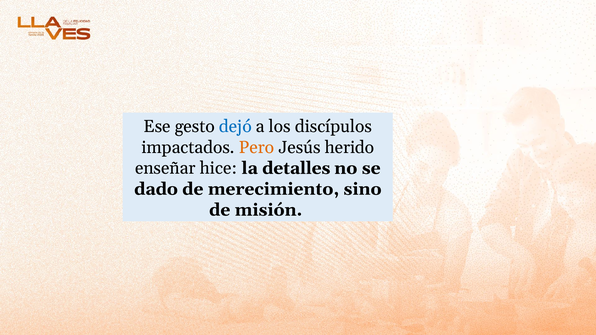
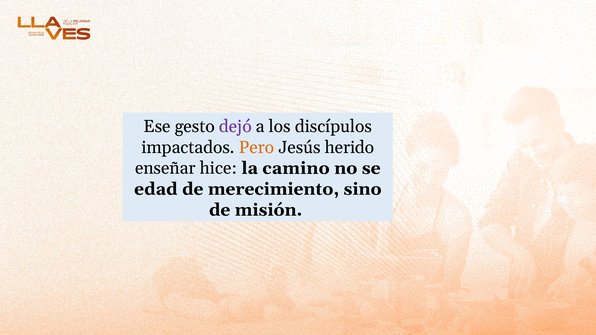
dejó colour: blue -> purple (235, 127)
detalles: detalles -> camino (296, 168)
dado: dado -> edad (156, 189)
